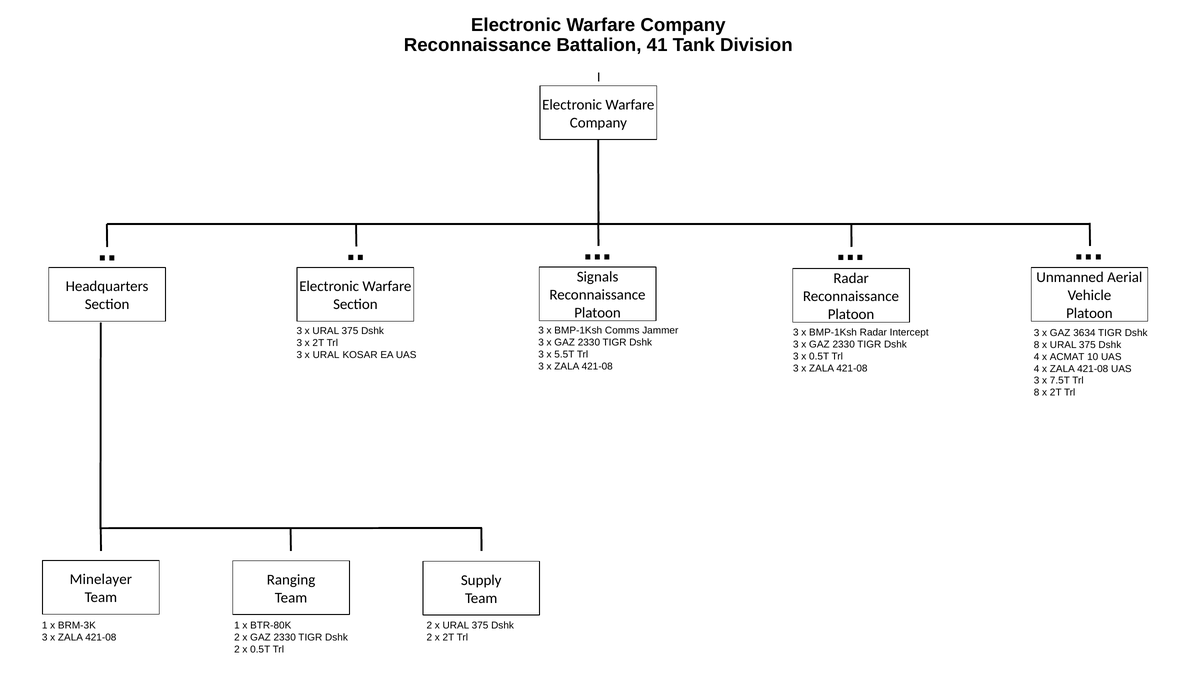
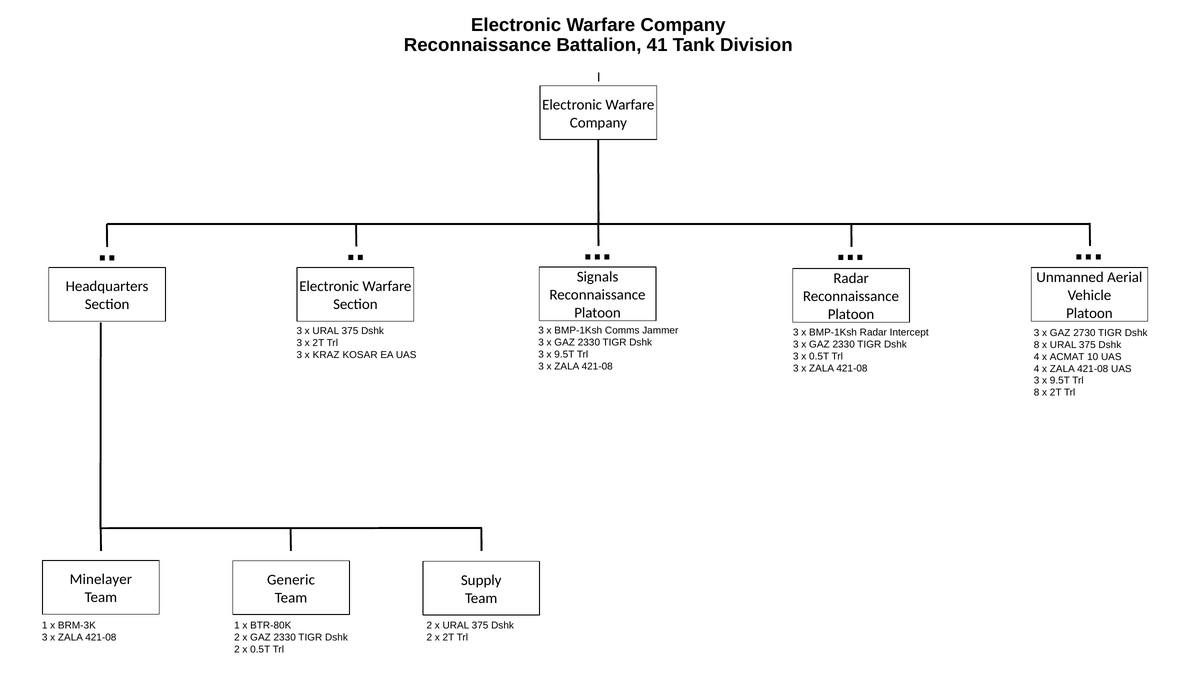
3634: 3634 -> 2730 (1084, 333)
5.5T: 5.5T -> 9.5T (564, 354)
URAL: URAL -> KRAZ (326, 355)
7.5T: 7.5T -> 9.5T (1060, 381)
Ranging: Ranging -> Generic (291, 580)
